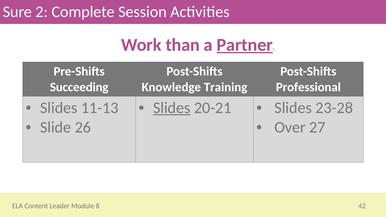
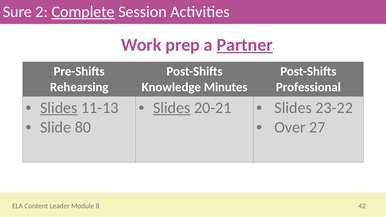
Complete underline: none -> present (83, 12)
than: than -> prep (183, 45)
Succeeding: Succeeding -> Rehearsing (79, 87)
Training: Training -> Minutes (226, 87)
Slides underline: none -> present (59, 108)
23-28: 23-28 -> 23-22 (334, 108)
26: 26 -> 80 (83, 127)
